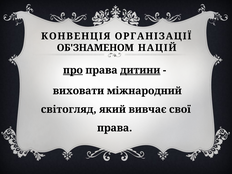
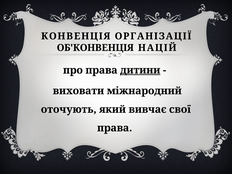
ОБ'ЗНАМЕНОМ: ОБ'ЗНАМЕНОМ -> ОБ'КОНВЕНЦІЯ (95, 48)
про underline: present -> none (73, 70)
світогляд: світогляд -> оточують (69, 109)
